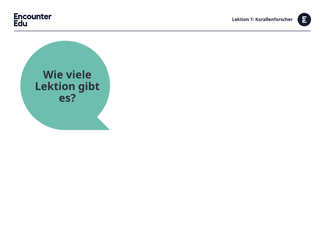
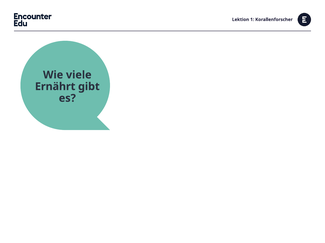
Lektion: Lektion -> Ernährt (55, 87)
